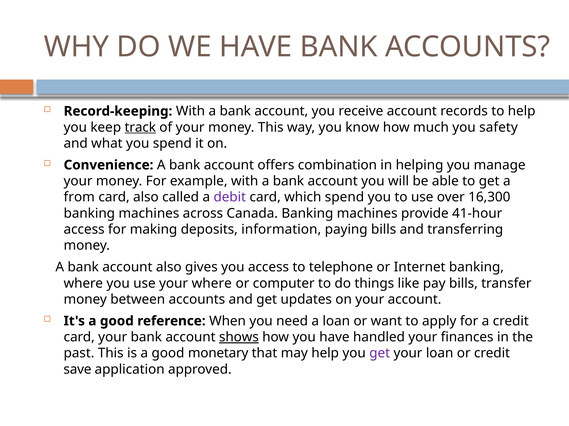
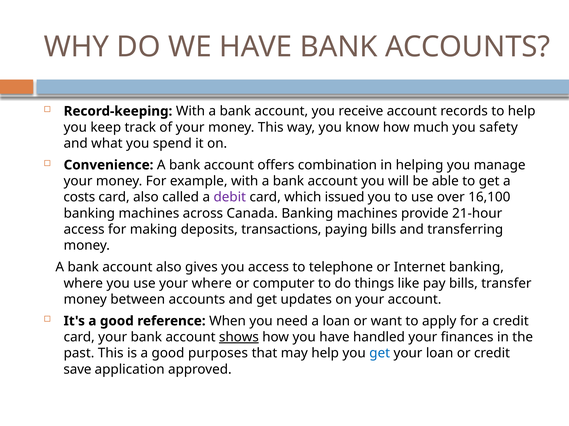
track underline: present -> none (140, 128)
from: from -> costs (79, 198)
which spend: spend -> issued (345, 198)
16,300: 16,300 -> 16,100 (489, 198)
41-hour: 41-hour -> 21-hour (477, 214)
information: information -> transactions (281, 230)
monetary: monetary -> purposes (218, 354)
get colour: purple -> blue (380, 354)
